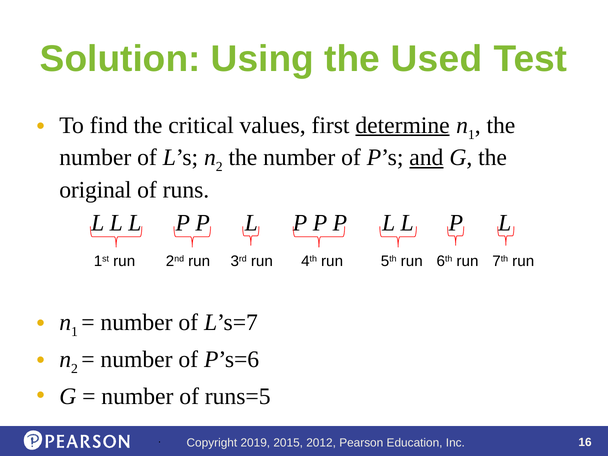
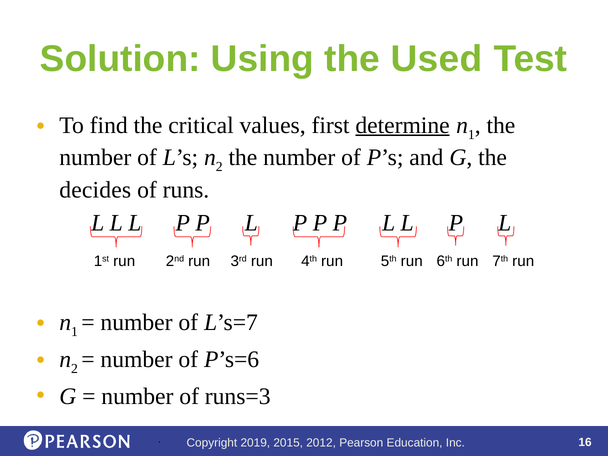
and underline: present -> none (426, 158)
original: original -> decides (95, 190)
runs=5: runs=5 -> runs=3 (238, 396)
